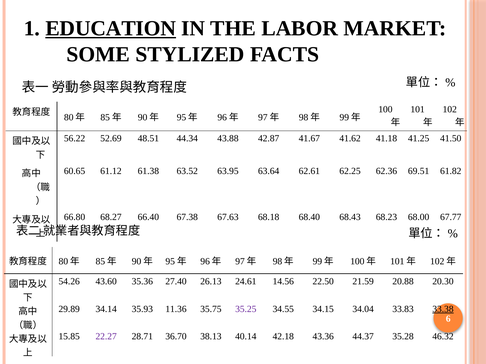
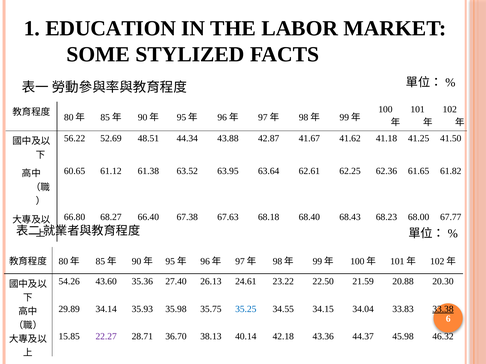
EDUCATION underline: present -> none (111, 28)
69.51: 69.51 -> 61.65 (419, 171)
14.56: 14.56 -> 23.22 (283, 282)
11.36: 11.36 -> 35.98 (176, 309)
35.25 colour: purple -> blue (246, 309)
35.28: 35.28 -> 45.98 (403, 337)
